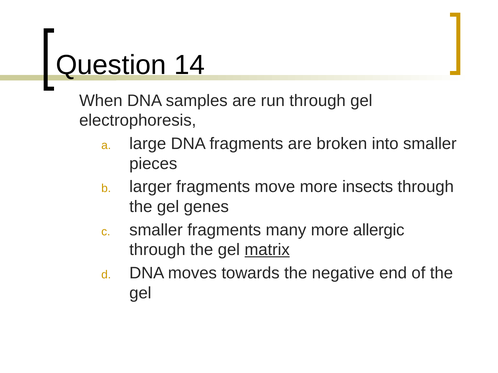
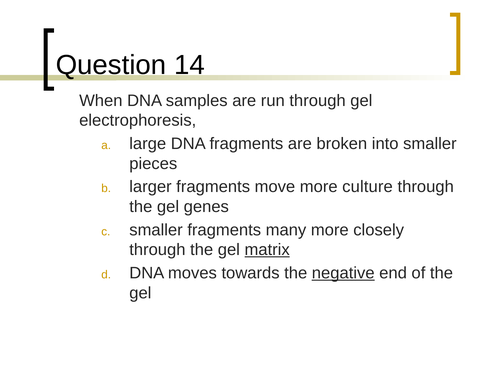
insects: insects -> culture (368, 187)
allergic: allergic -> closely (379, 230)
negative underline: none -> present (343, 273)
